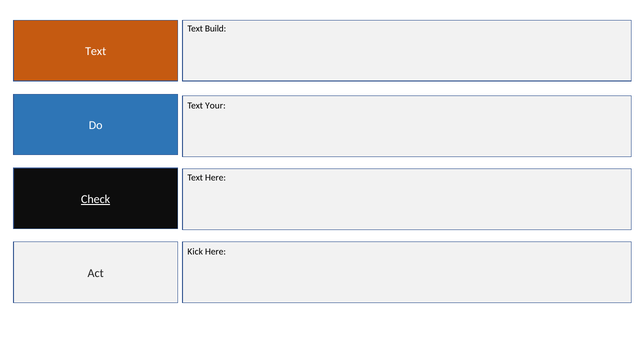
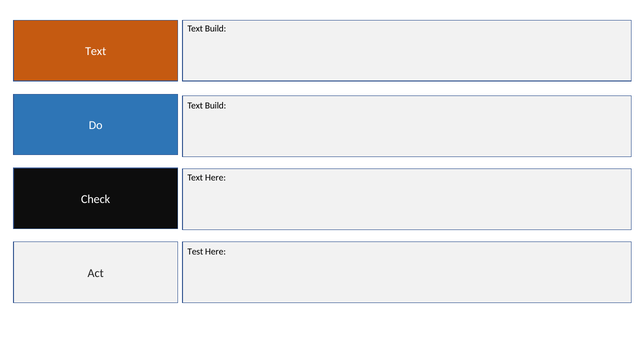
Your: Your -> Build (216, 106)
Check underline: present -> none (96, 199)
Kick: Kick -> Test (195, 252)
